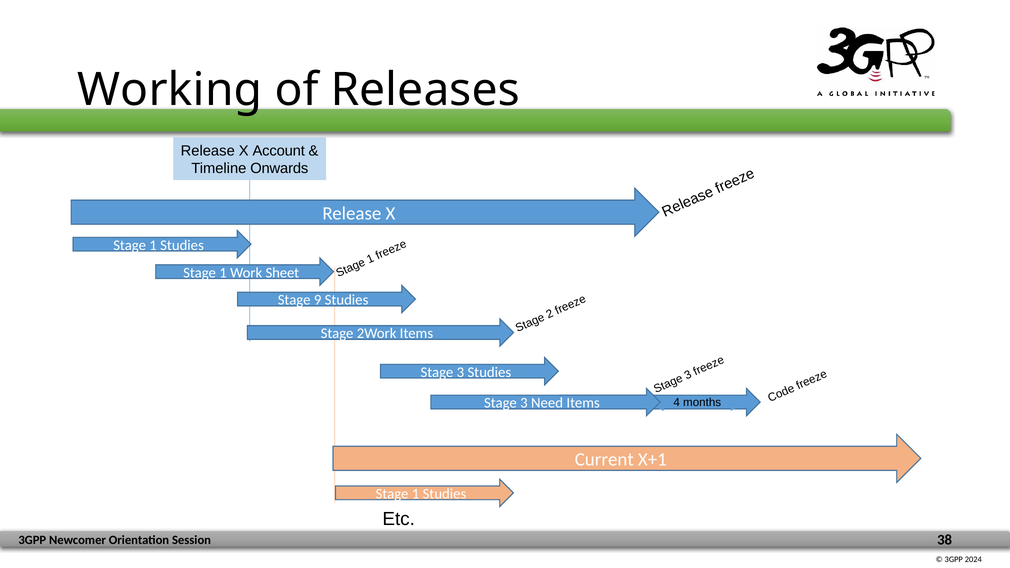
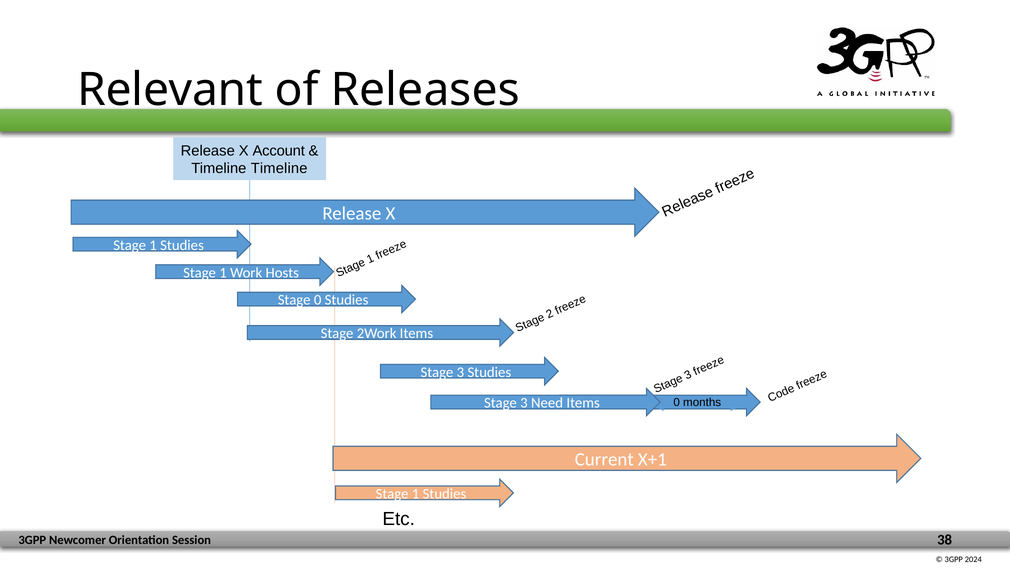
Working: Working -> Relevant (170, 90)
Timeline Onwards: Onwards -> Timeline (279, 169)
Sheet: Sheet -> Hosts (282, 273)
Stage 9: 9 -> 0 (318, 300)
Items 4: 4 -> 0 (677, 403)
